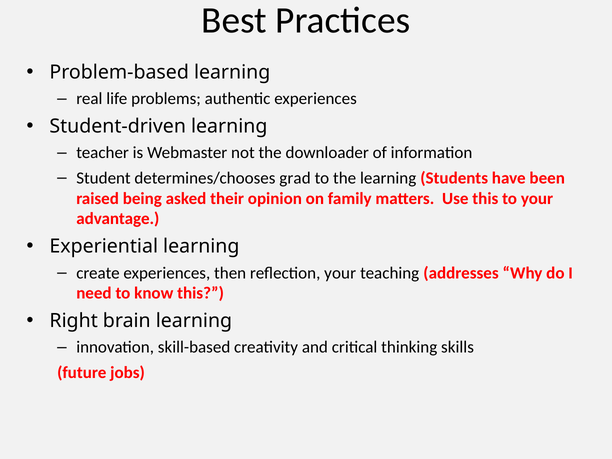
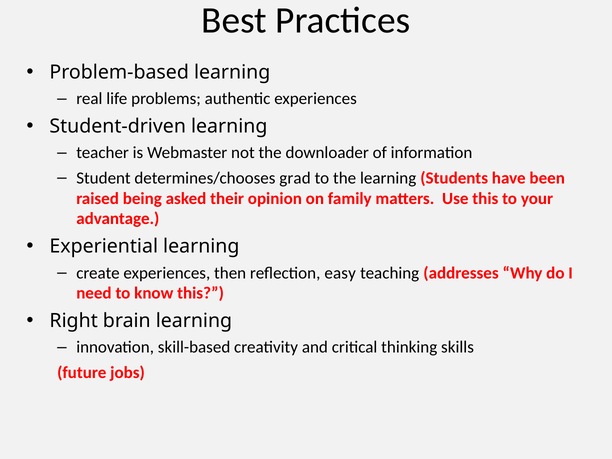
reflection your: your -> easy (340, 273)
